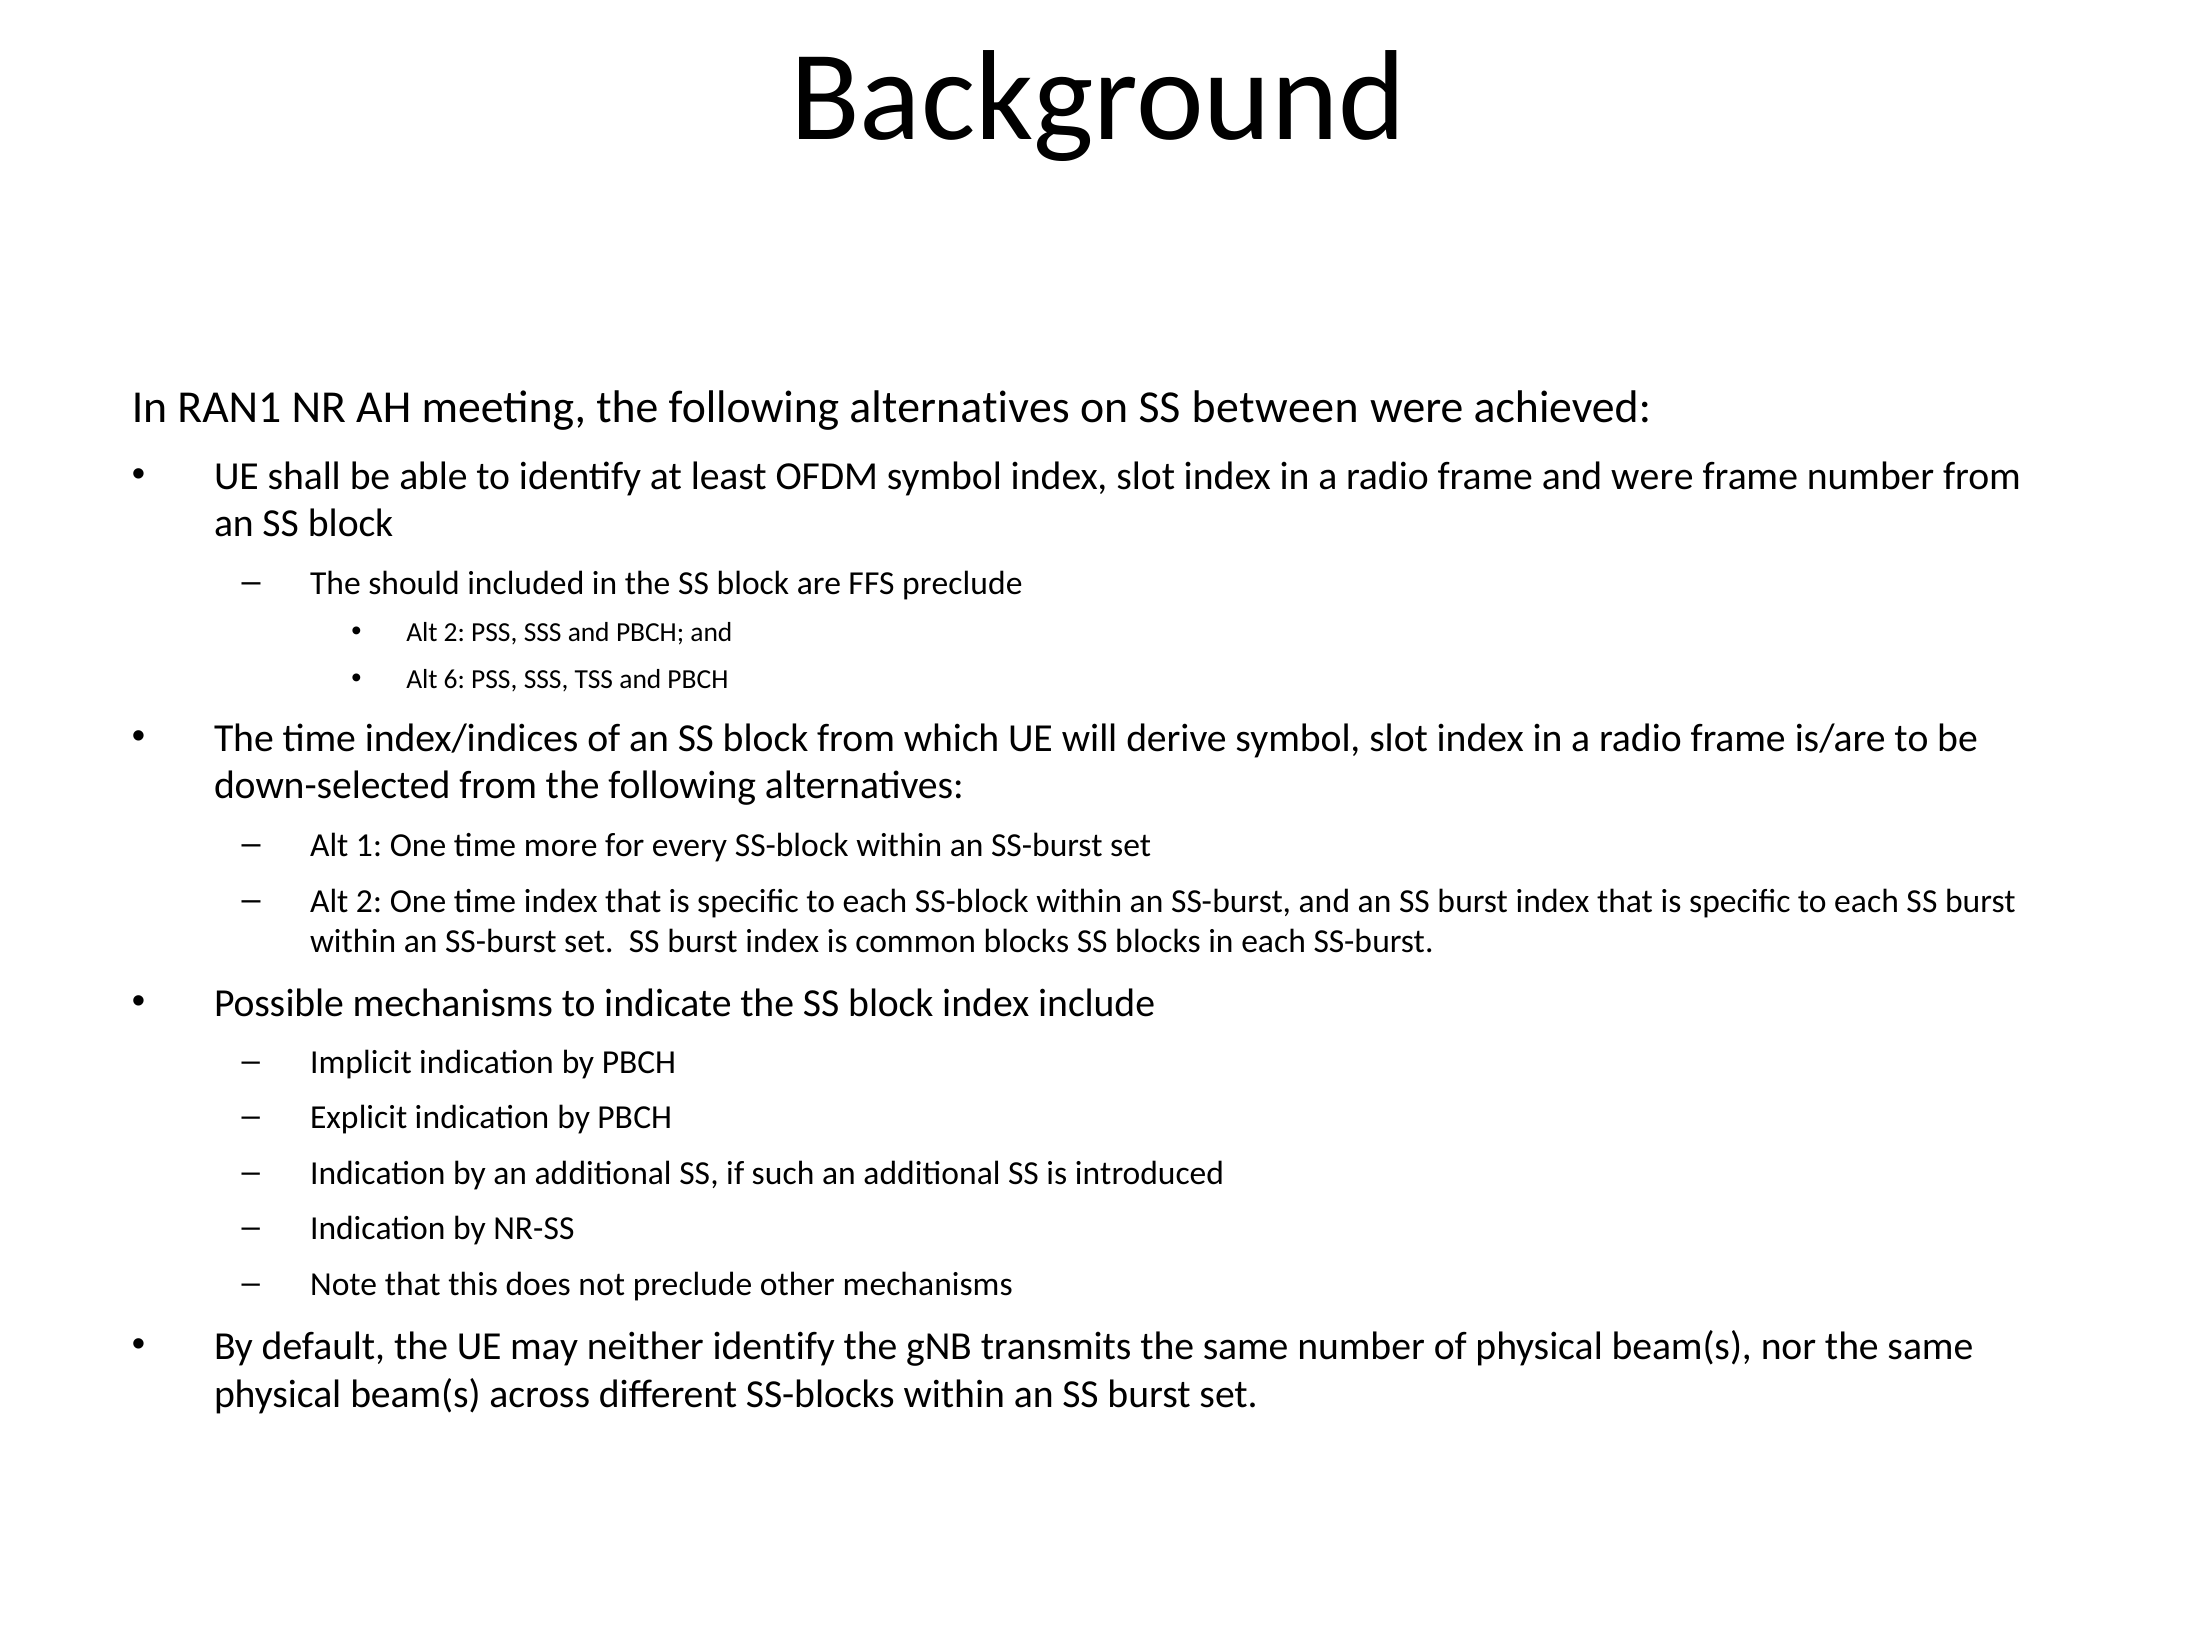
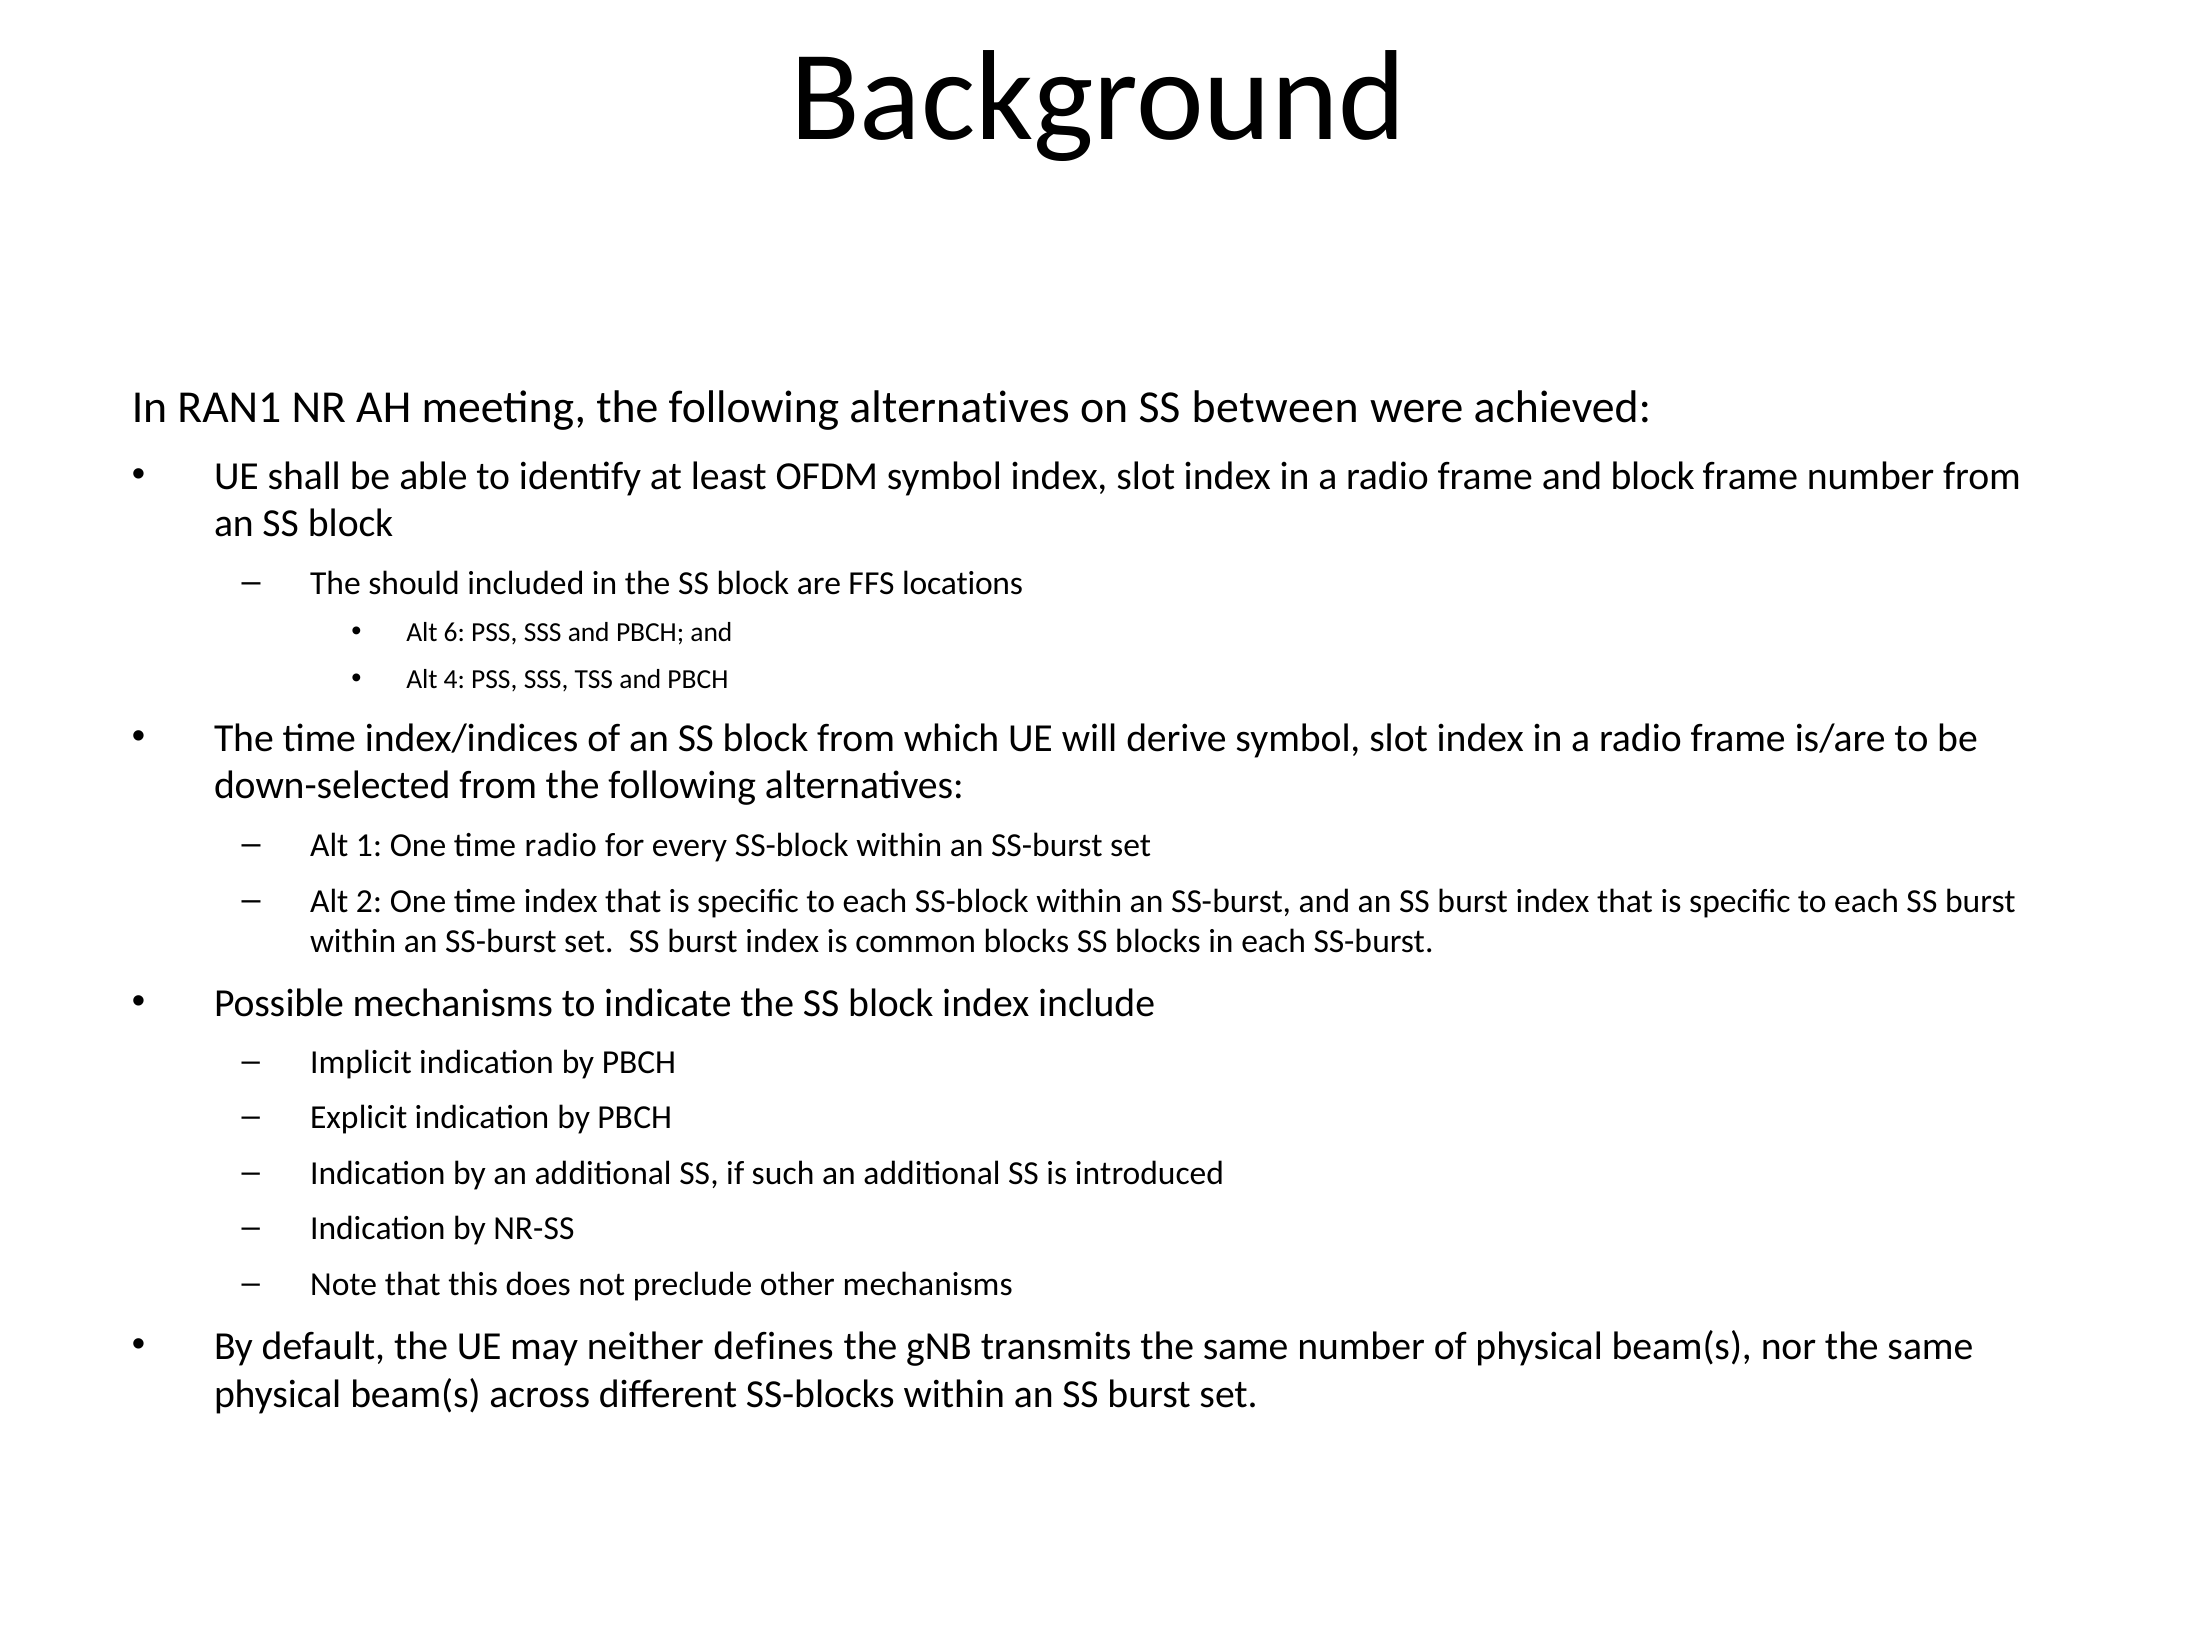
and were: were -> block (1653, 476)
FFS preclude: preclude -> locations (963, 583)
2: 2 -> 6 (454, 633)
6: 6 -> 4 (454, 679)
time more: more -> radio (561, 845)
neither identify: identify -> defines (773, 1347)
